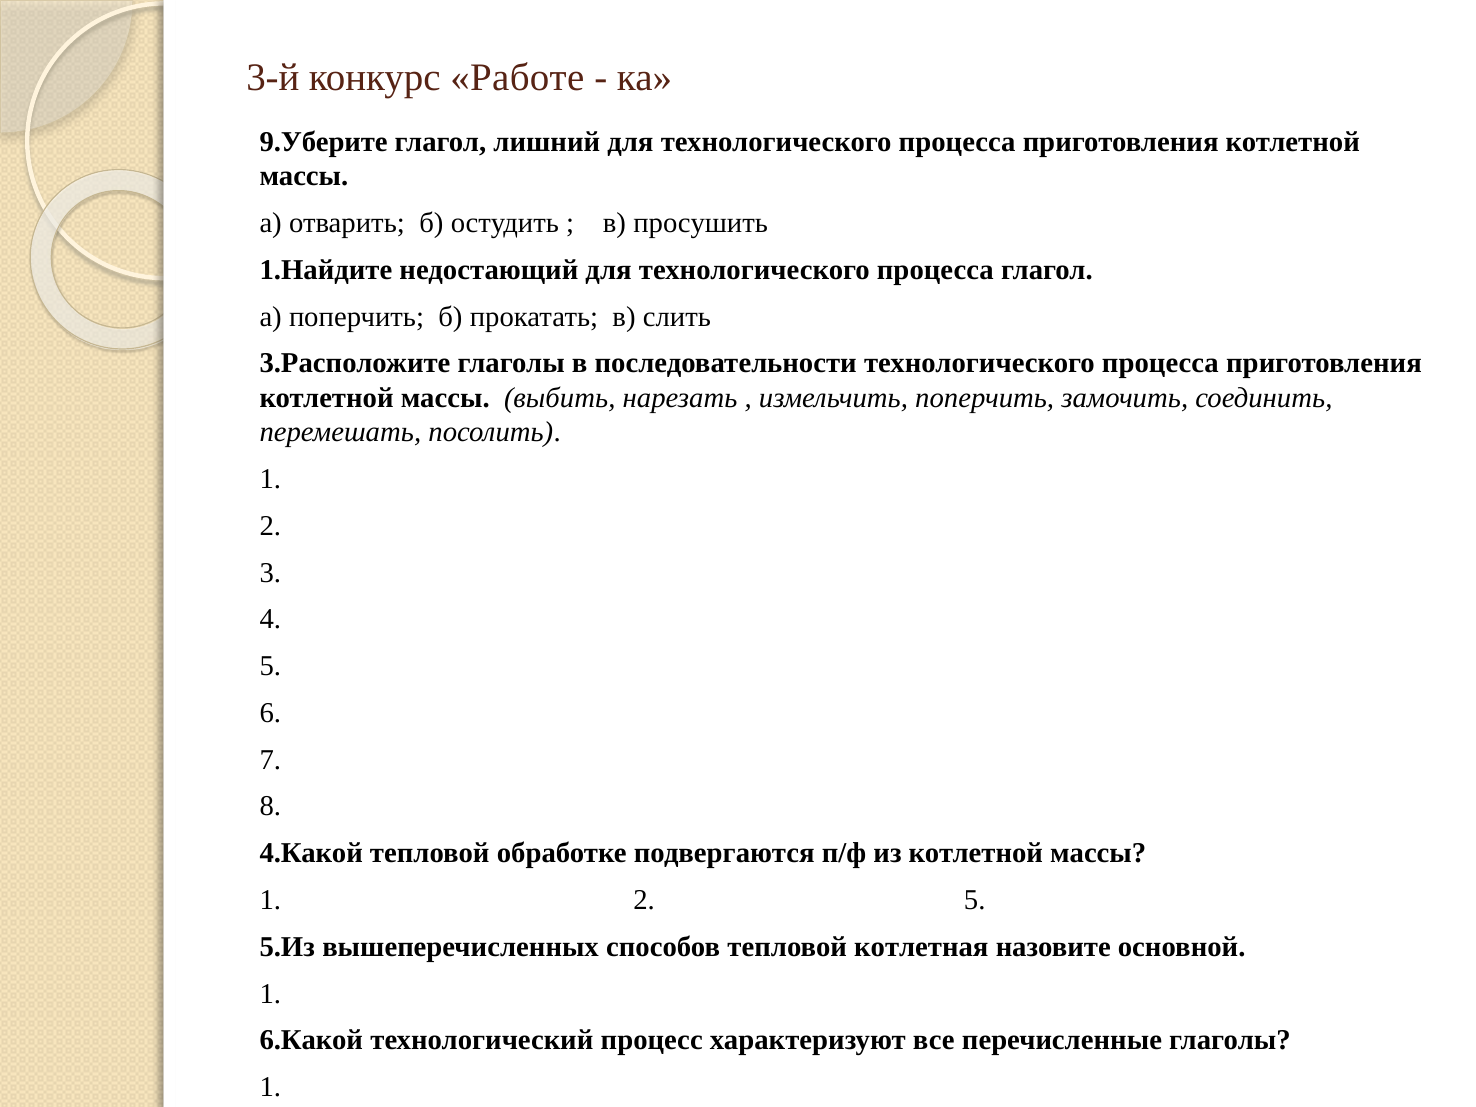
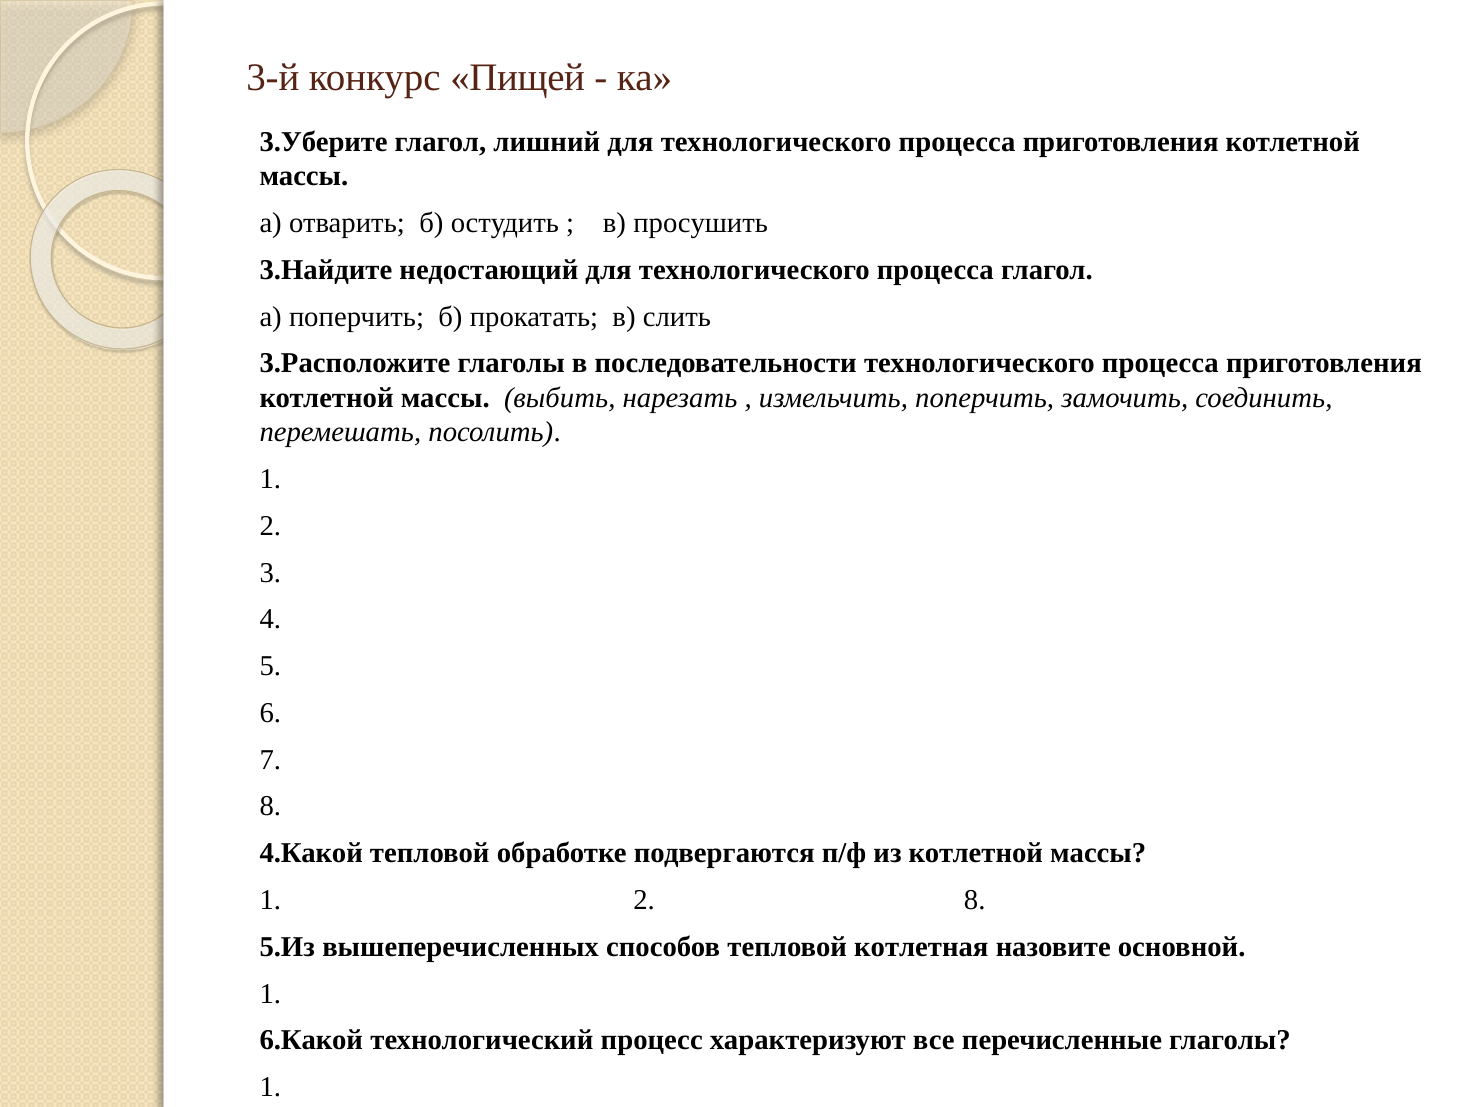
Работе: Работе -> Пищей (518, 78)
9.Уберите: 9.Уберите -> 3.Уберите (324, 142)
1.Найдите: 1.Найдите -> 3.Найдите (326, 270)
2 5: 5 -> 8 (975, 900)
